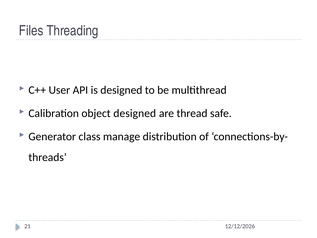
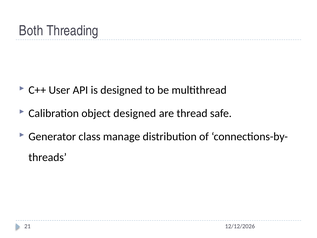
Files: Files -> Both (31, 31)
